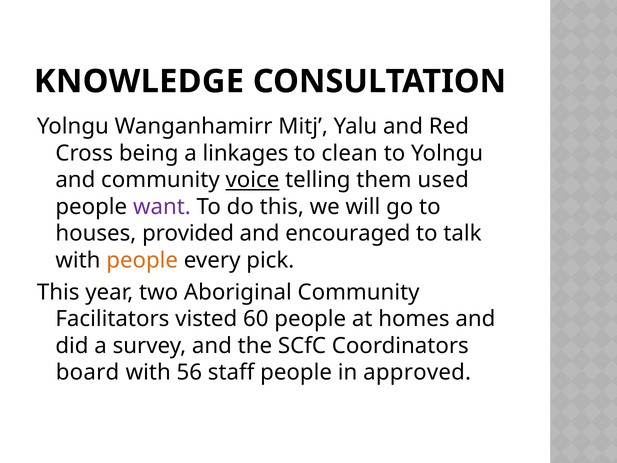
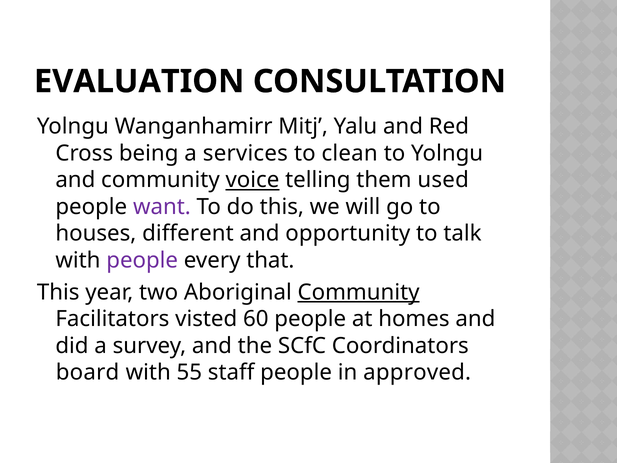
KNOWLEDGE: KNOWLEDGE -> EVALUATION (139, 81)
linkages: linkages -> services (245, 153)
provided: provided -> different (188, 233)
encouraged: encouraged -> opportunity (348, 233)
people colour: orange -> purple (142, 260)
pick: pick -> that (270, 260)
Community underline: none -> present (359, 292)
56: 56 -> 55 (189, 372)
